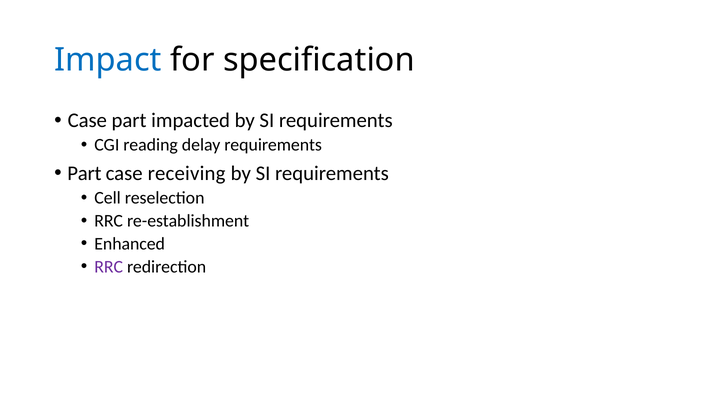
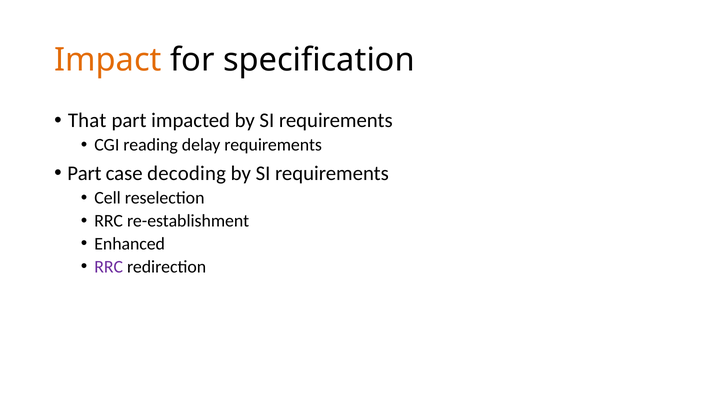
Impact colour: blue -> orange (108, 60)
Case: Case -> That (87, 120)
receiving: receiving -> decoding (187, 173)
